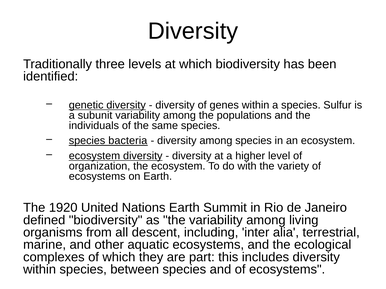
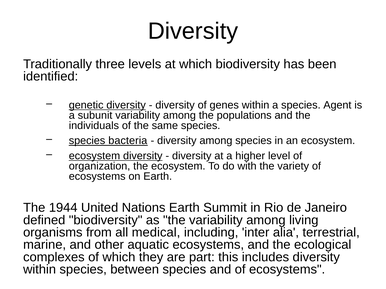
Sulfur: Sulfur -> Agent (337, 105)
1920: 1920 -> 1944 (63, 208)
descent: descent -> medical (156, 233)
